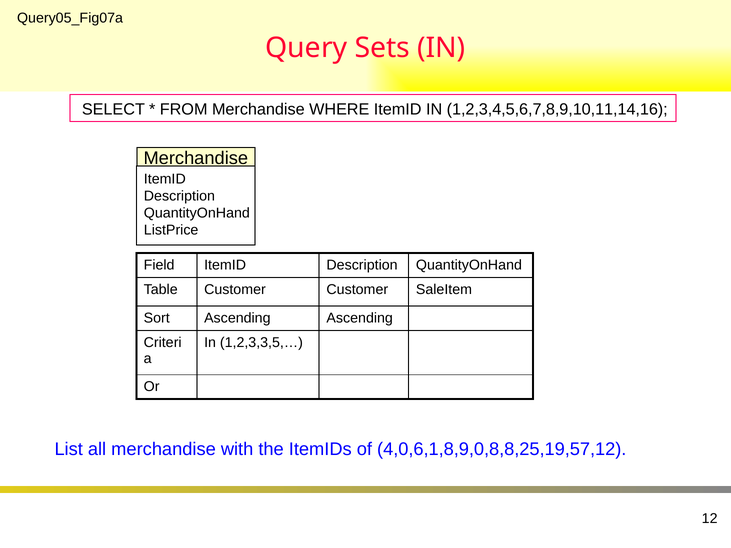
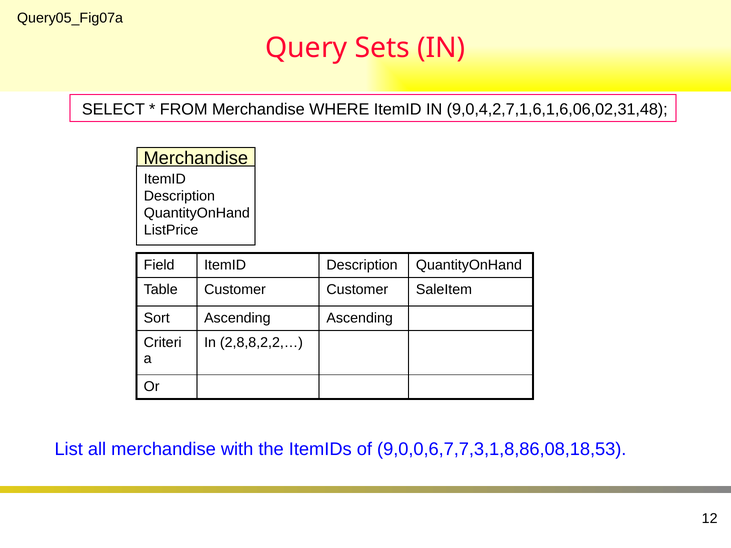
1,2,3,4,5,6,7,8,9,10,11,14,16: 1,2,3,4,5,6,7,8,9,10,11,14,16 -> 9,0,4,2,7,1,6,1,6,06,02,31,48 (557, 109)
1,2,3,3,5,…: 1,2,3,3,5,… -> 2,8,8,2,2,… (261, 343)
4,0,6,1,8,9,0,8,8,25,19,57,12: 4,0,6,1,8,9,0,8,8,25,19,57,12 -> 9,0,0,6,7,7,3,1,8,86,08,18,53 (502, 449)
